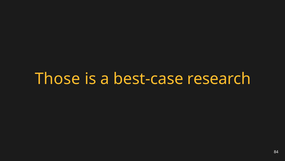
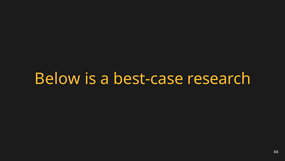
Those: Those -> Below (58, 79)
